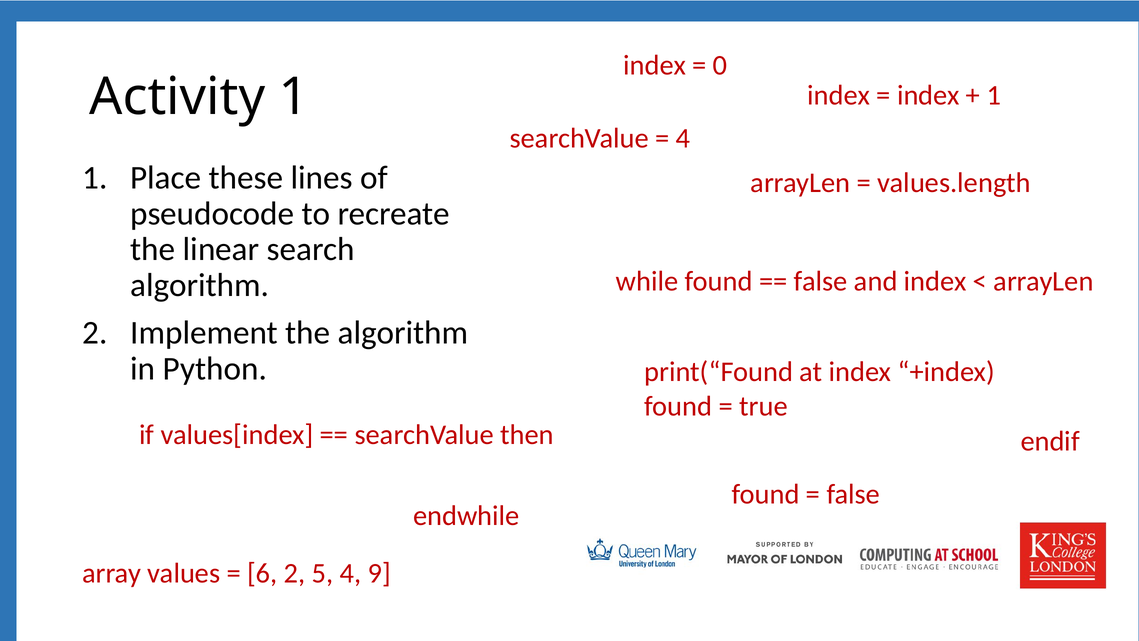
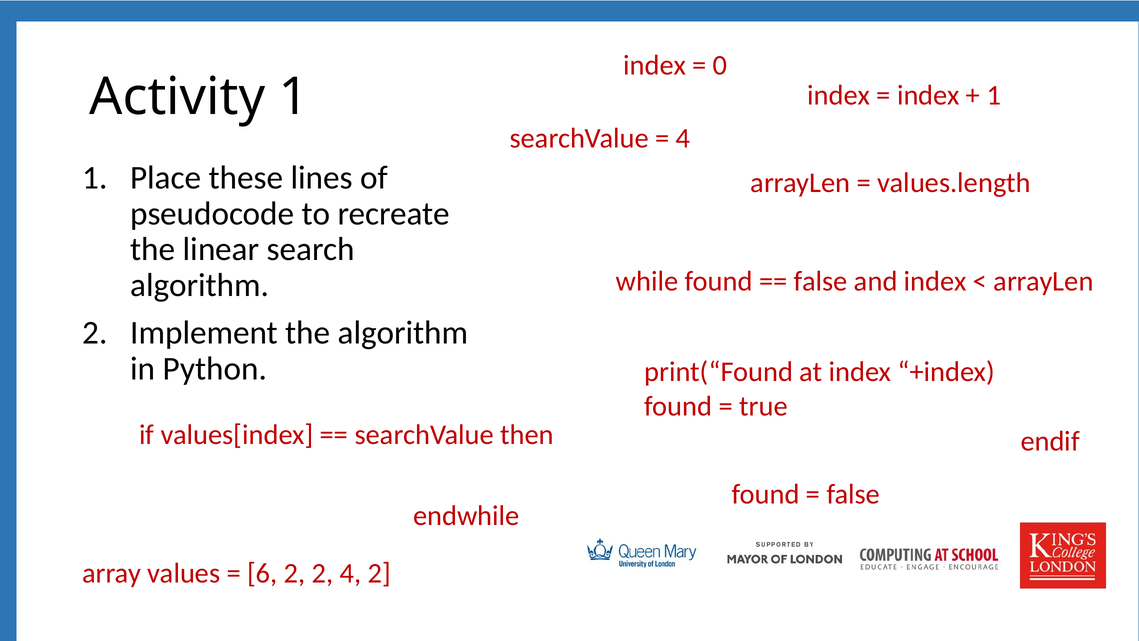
2 5: 5 -> 2 (323, 573)
4 9: 9 -> 2 (379, 573)
